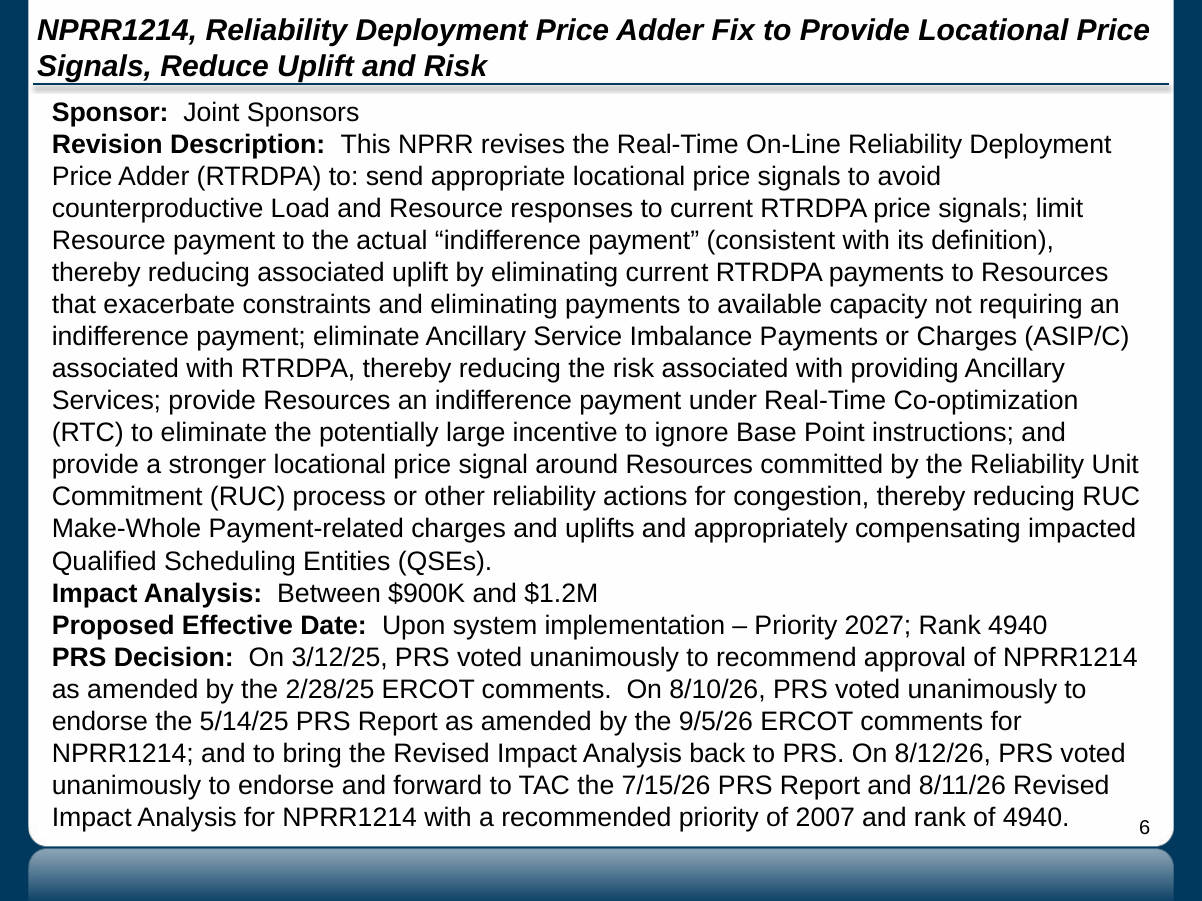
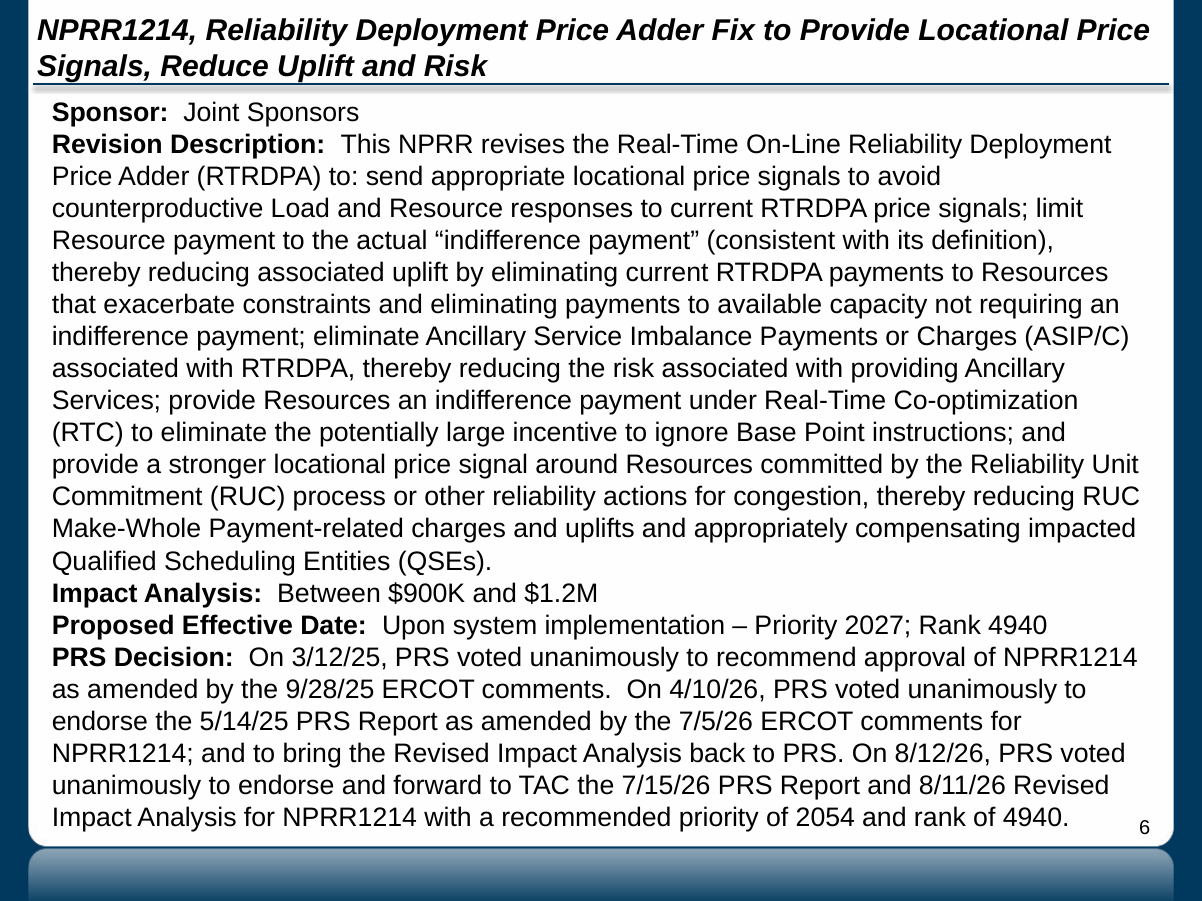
2/28/25: 2/28/25 -> 9/28/25 (330, 690)
8/10/26: 8/10/26 -> 4/10/26 (718, 690)
9/5/26: 9/5/26 -> 7/5/26 (716, 722)
2007: 2007 -> 2054 (825, 818)
